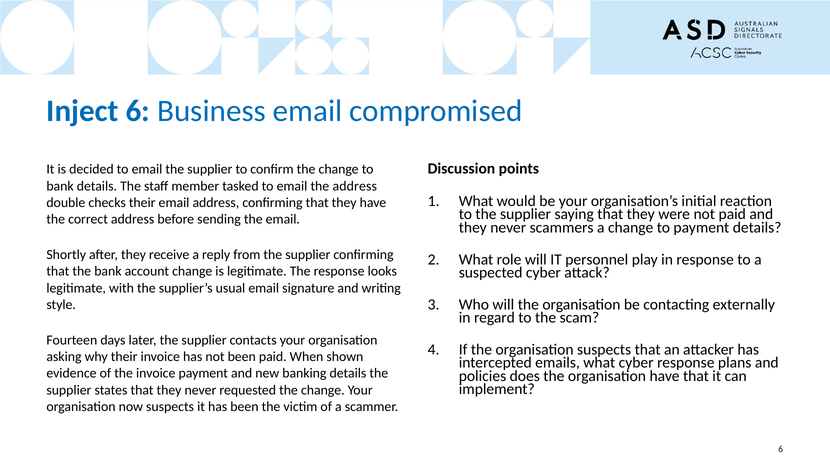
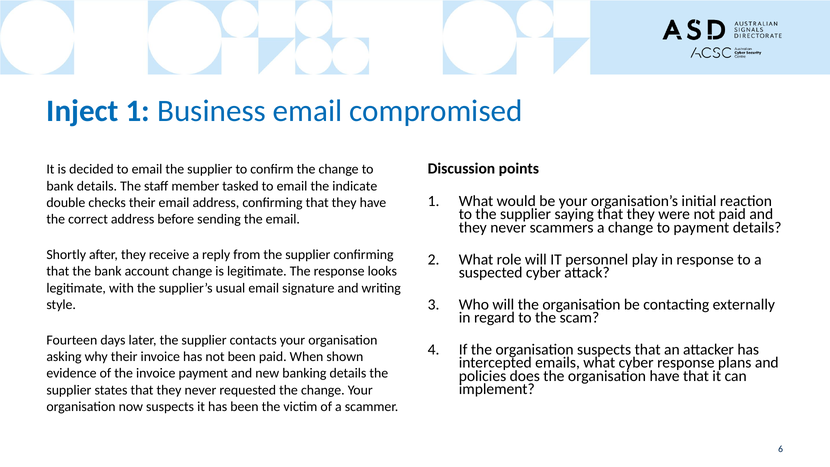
Inject 6: 6 -> 1 (138, 111)
the address: address -> indicate (355, 186)
